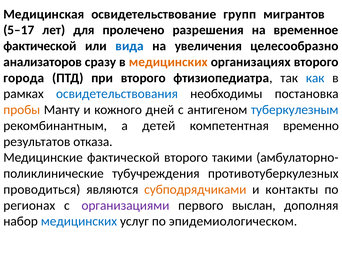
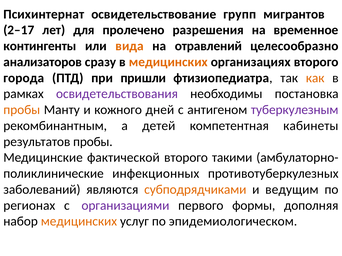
Медицинская: Медицинская -> Психинтернат (44, 14)
5–17: 5–17 -> 2–17 (19, 30)
фактической: фактической -> контингенты (40, 46)
вида colour: blue -> orange (130, 46)
увеличения: увеличения -> отравлений (208, 46)
при второго: второго -> пришли (143, 78)
как colour: blue -> orange (315, 78)
освидетельствования colour: blue -> purple (117, 94)
туберкулезным colour: blue -> purple (295, 110)
временно: временно -> кабинеты (311, 126)
результатов отказа: отказа -> пробы (93, 142)
тубучреждения: тубучреждения -> инфекционных (156, 174)
проводиться: проводиться -> заболеваний (42, 190)
контакты: контакты -> ведущим (292, 190)
выслан: выслан -> формы (254, 206)
медицинских colour: blue -> orange (79, 222)
